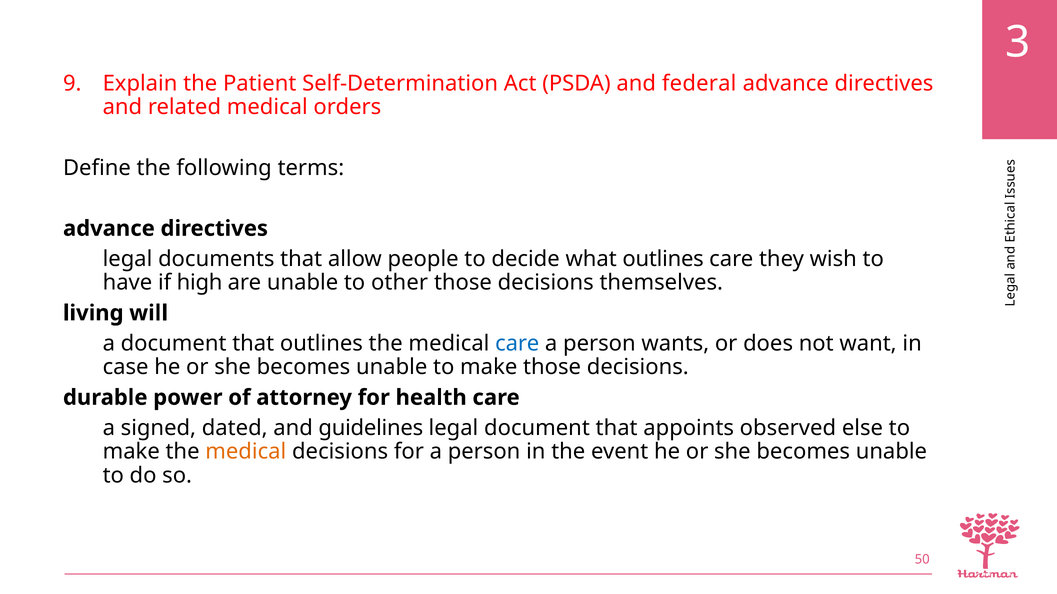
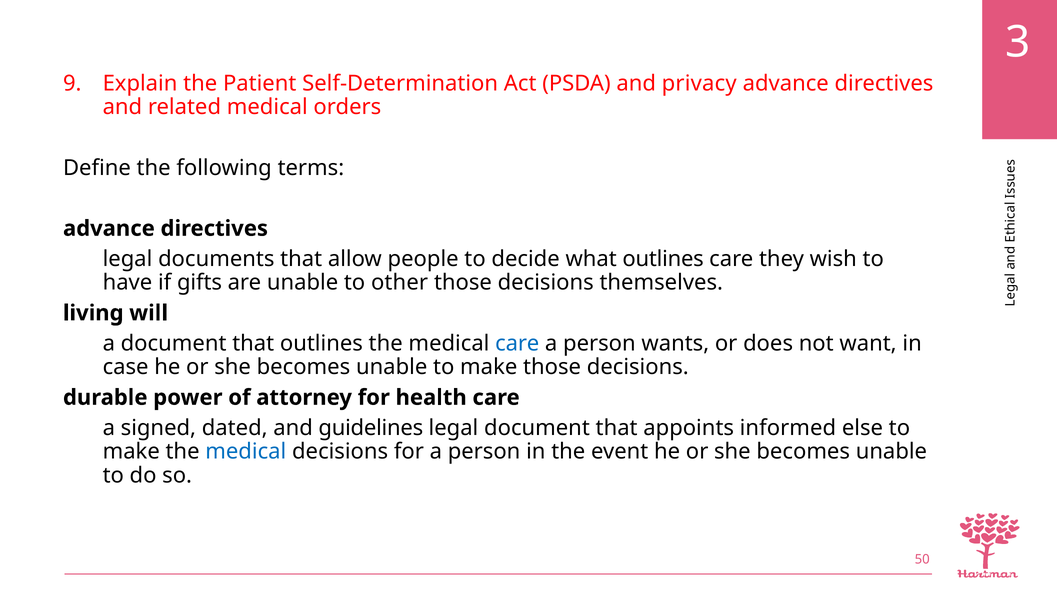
federal: federal -> privacy (699, 83)
high: high -> gifts (199, 283)
observed: observed -> informed (788, 428)
medical colour: orange -> blue (246, 452)
